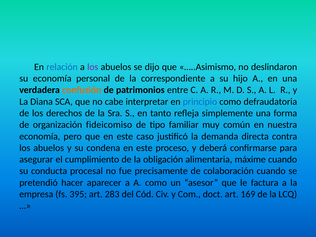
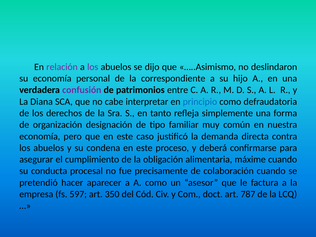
relación colour: blue -> purple (62, 67)
confusión colour: orange -> purple (82, 90)
fideicomiso: fideicomiso -> designación (109, 125)
395: 395 -> 597 (78, 194)
283: 283 -> 350 (112, 194)
169: 169 -> 787 (248, 194)
